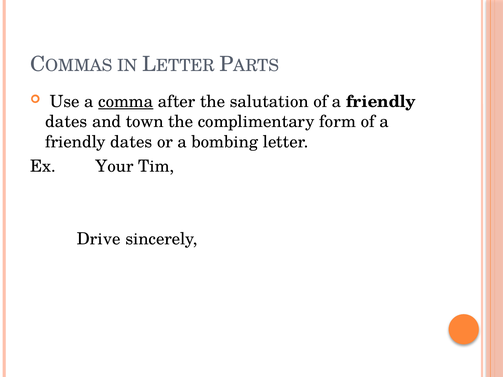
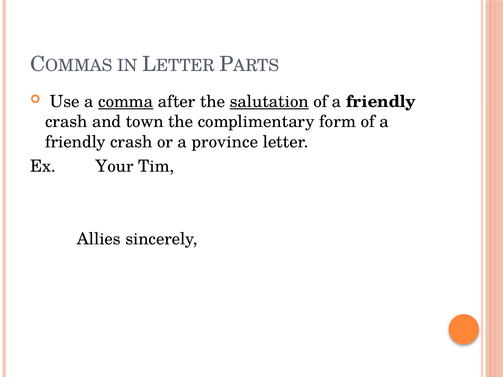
salutation underline: none -> present (269, 102)
dates: dates -> crash (66, 122)
dates: dates -> crash (131, 142)
bombing: bombing -> province (225, 142)
Drive: Drive -> Allies (99, 239)
